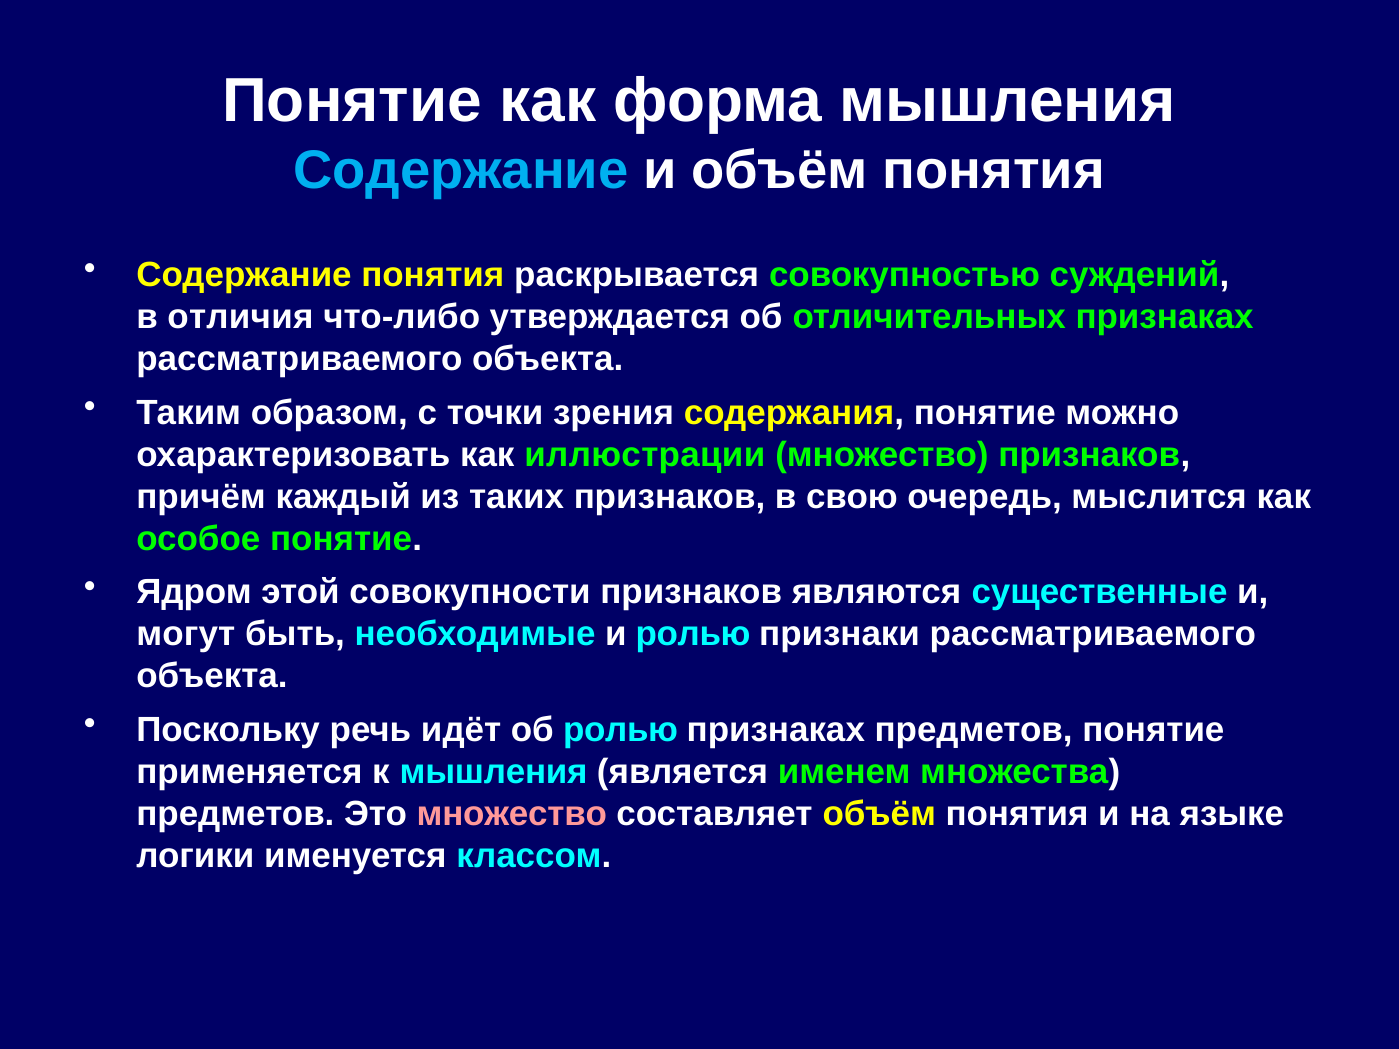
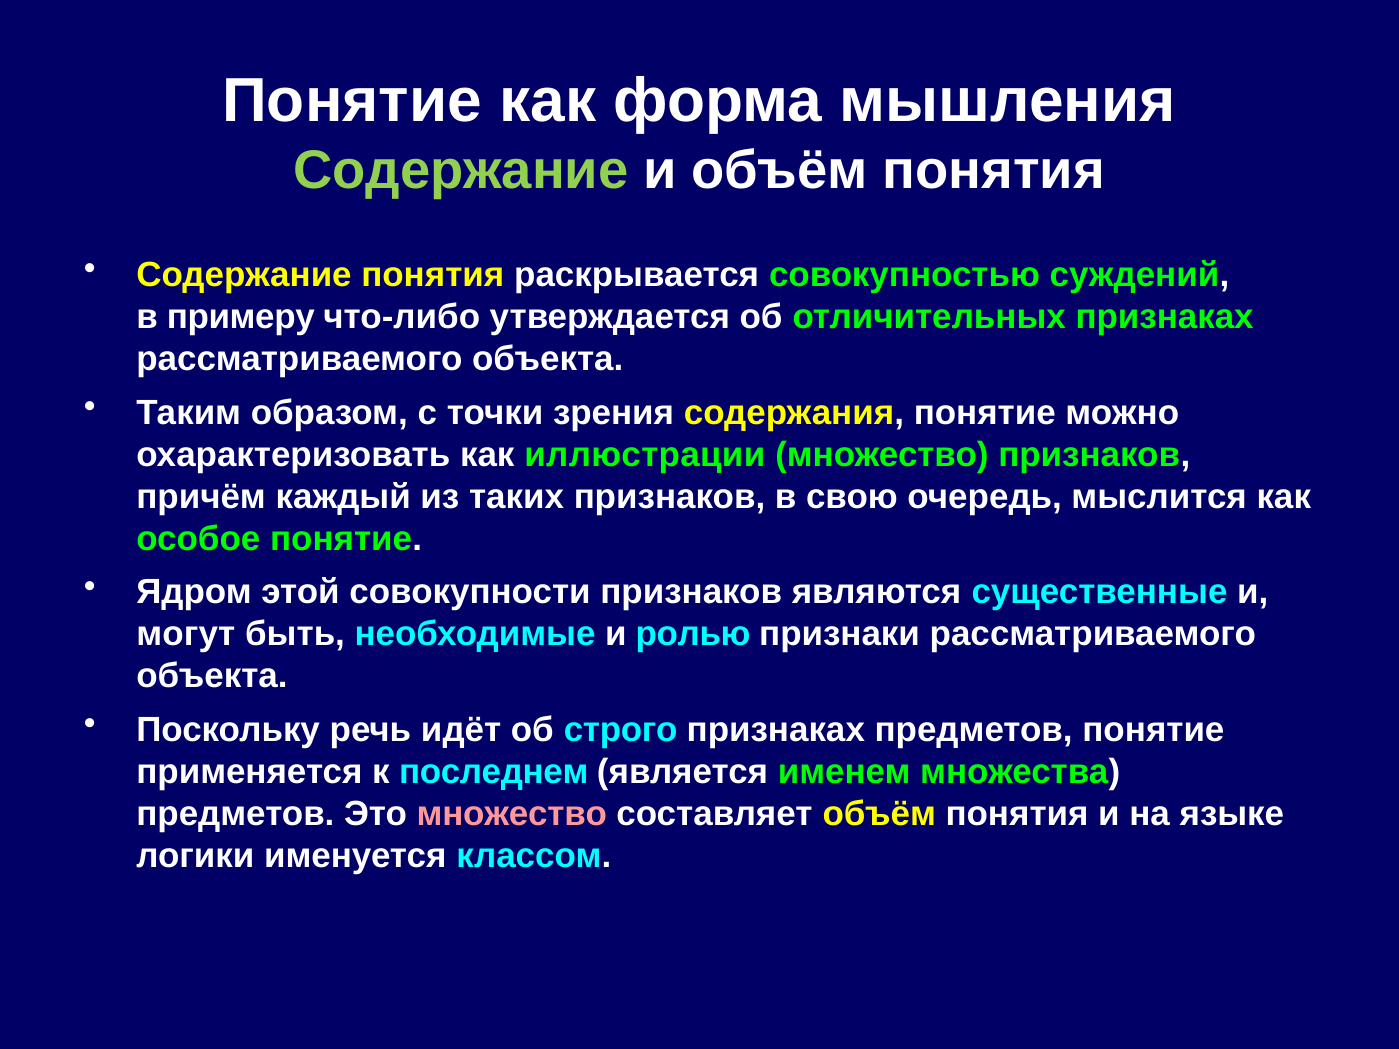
Содержание colour: light blue -> light green (461, 171)
отличия: отличия -> примеру (241, 317)
об ролью: ролью -> строго (621, 730)
к мышления: мышления -> последнем (494, 772)
